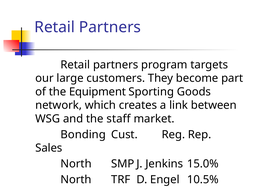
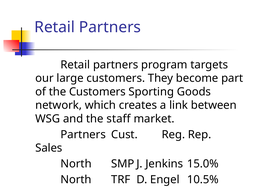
the Equipment: Equipment -> Customers (97, 92)
Bonding: Bonding -> Partners (83, 134)
